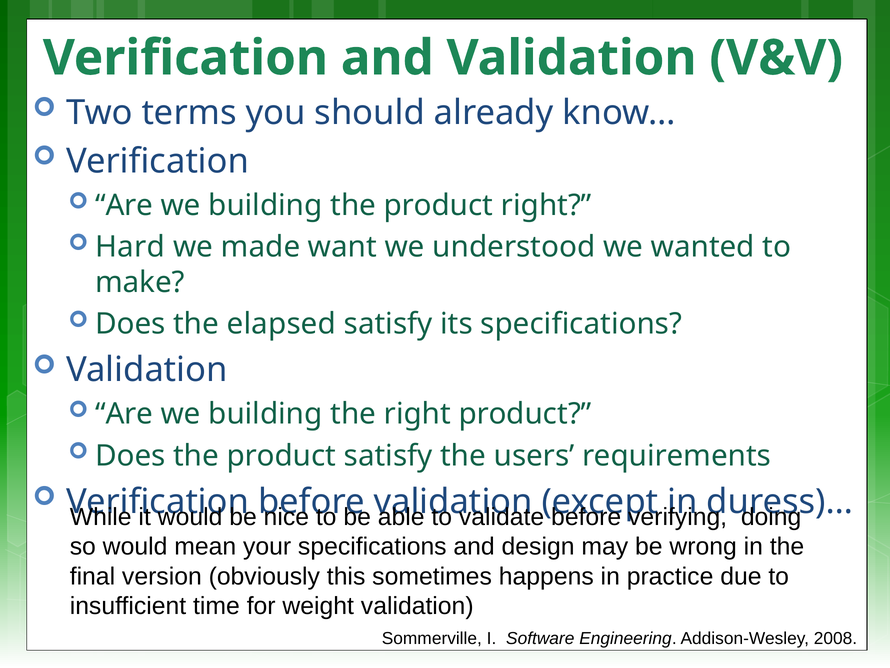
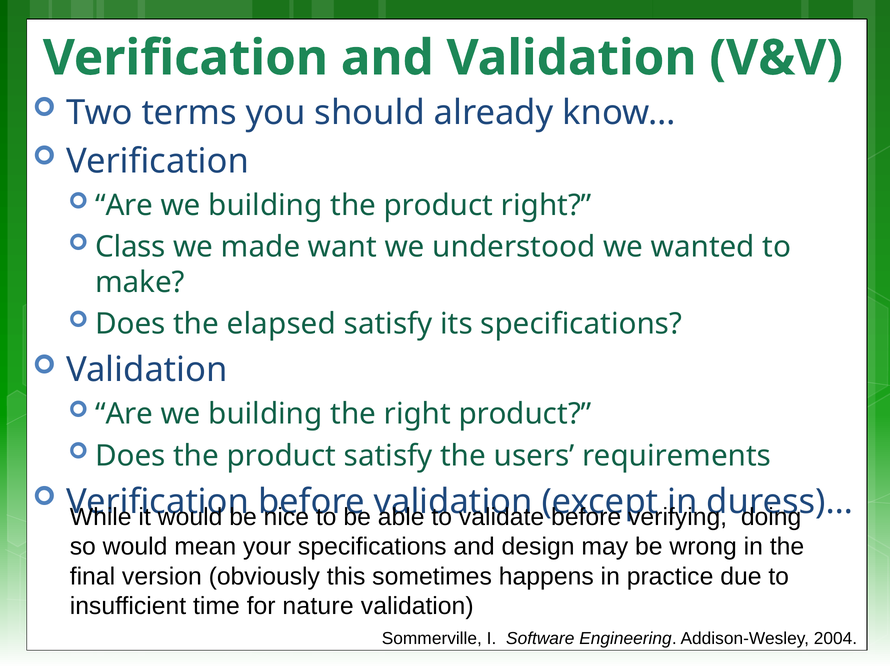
Hard: Hard -> Class (130, 247)
weight: weight -> nature (318, 606)
2008: 2008 -> 2004 (836, 638)
